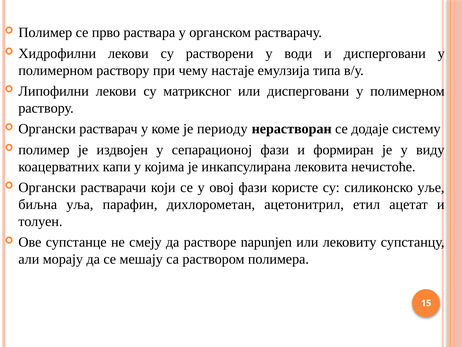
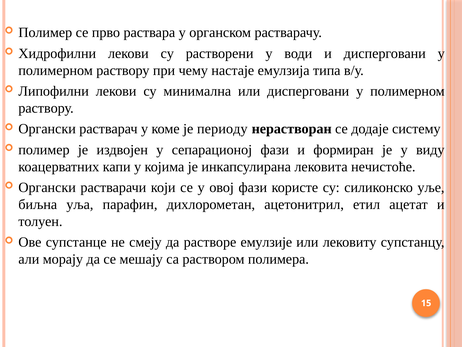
матриксног: матриксног -> минимална (197, 91)
napunjen: napunjen -> емулзије (266, 242)
